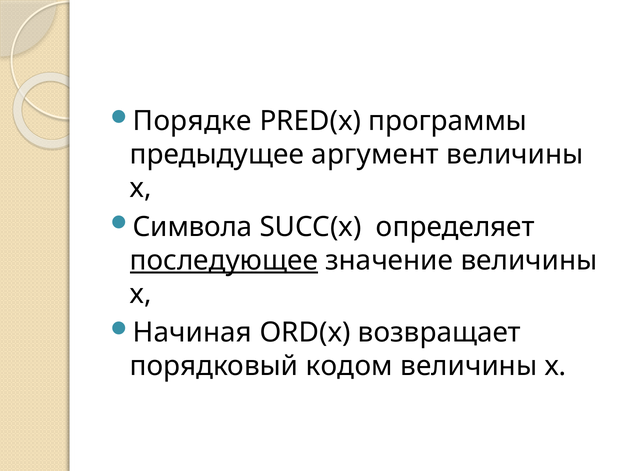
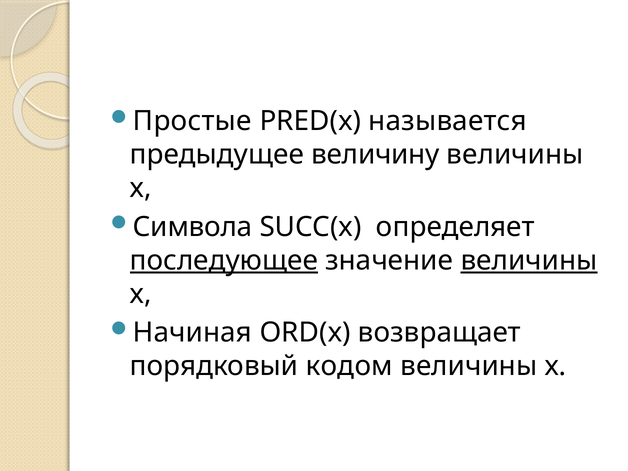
Порядке: Порядке -> Простые (192, 121)
программы: программы -> называется (448, 121)
аргумент: аргумент -> величину (375, 155)
величины underline: none -> present (529, 260)
